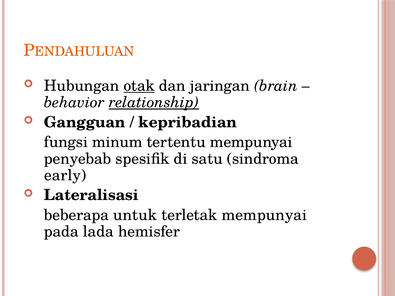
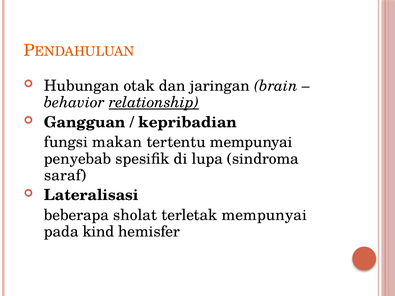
otak underline: present -> none (139, 86)
minum: minum -> makan (117, 142)
satu: satu -> lupa (207, 159)
early: early -> saraf (65, 175)
untuk: untuk -> sholat (135, 215)
lada: lada -> kind (98, 232)
